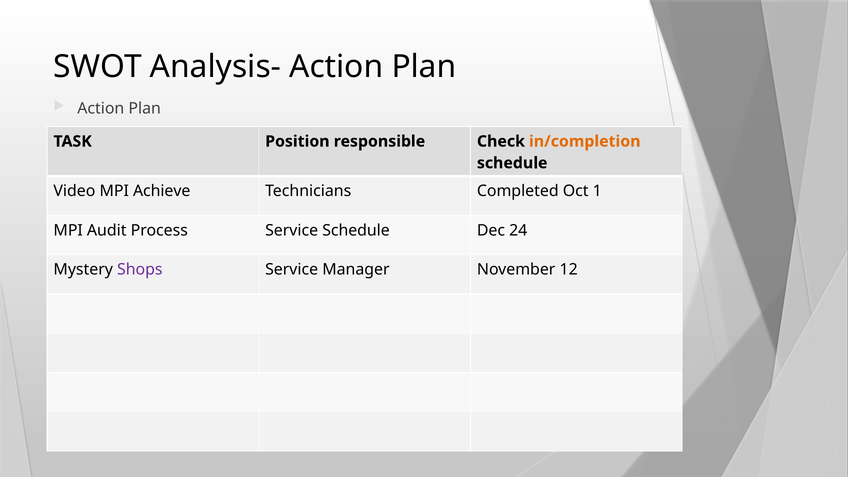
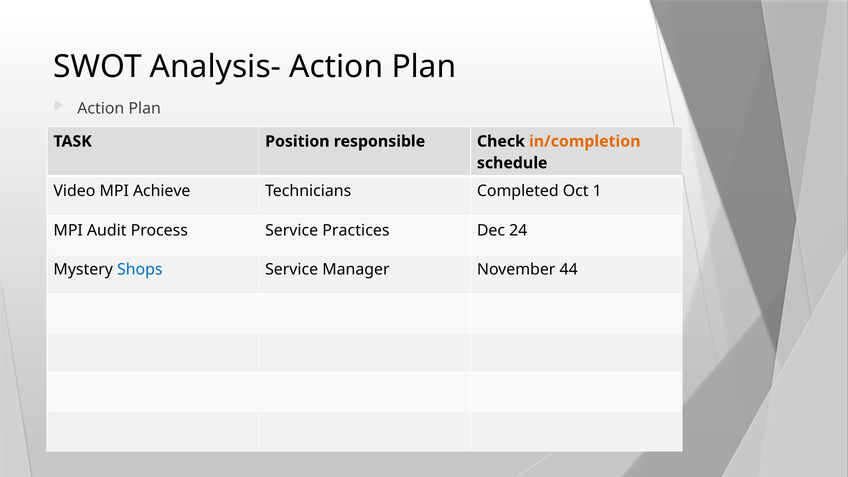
Service Schedule: Schedule -> Practices (356, 230)
Shops colour: purple -> blue (140, 270)
12: 12 -> 44 (569, 270)
